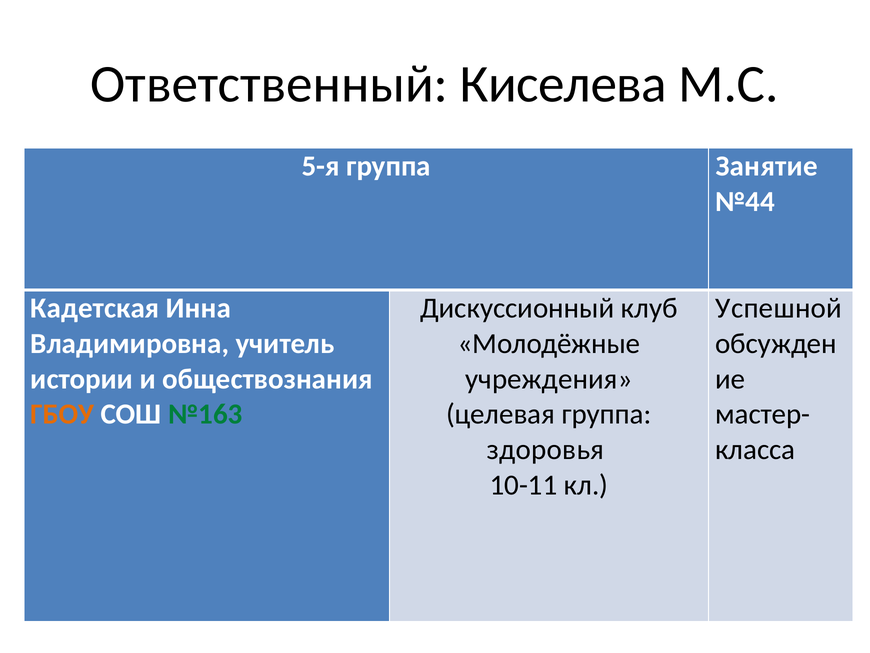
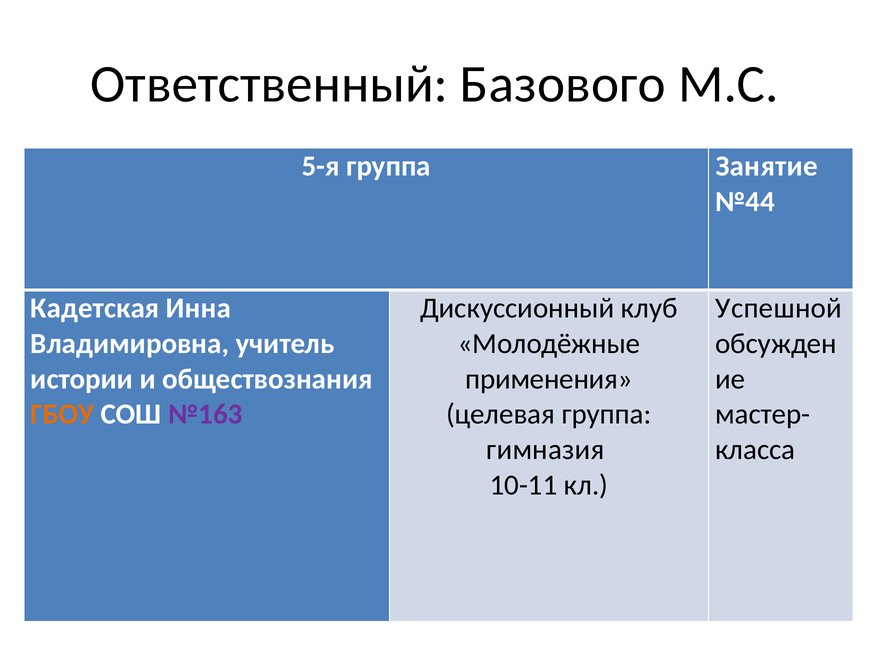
Киселева: Киселева -> Базового (563, 84)
учреждения: учреждения -> применения (549, 379)
№163 colour: green -> purple (205, 414)
здоровья: здоровья -> гимназия (546, 449)
